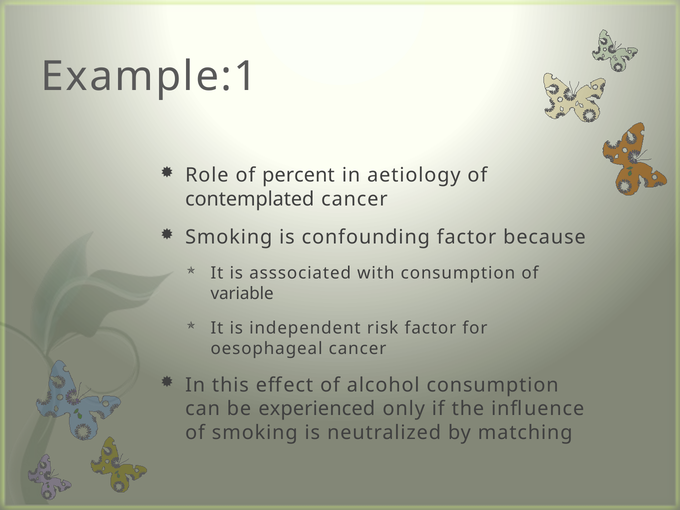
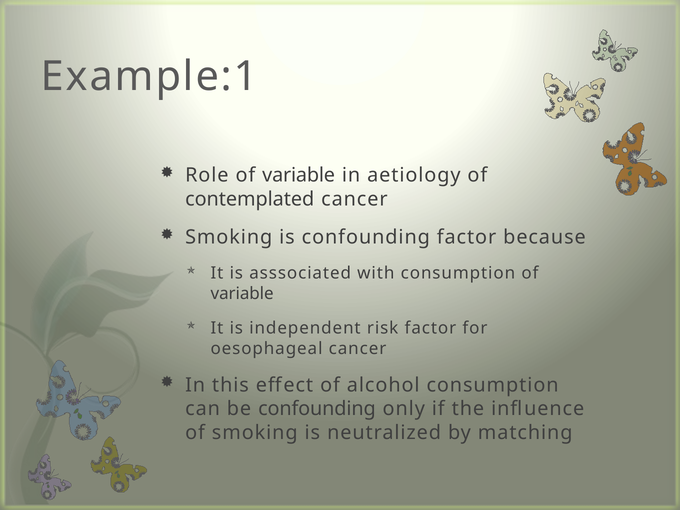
Role of percent: percent -> variable (299, 175)
be experienced: experienced -> confounding (317, 409)
